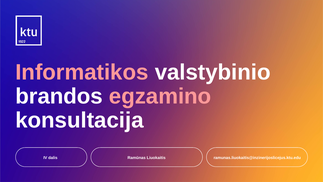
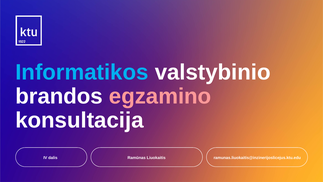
Informatikos colour: pink -> light blue (82, 72)
